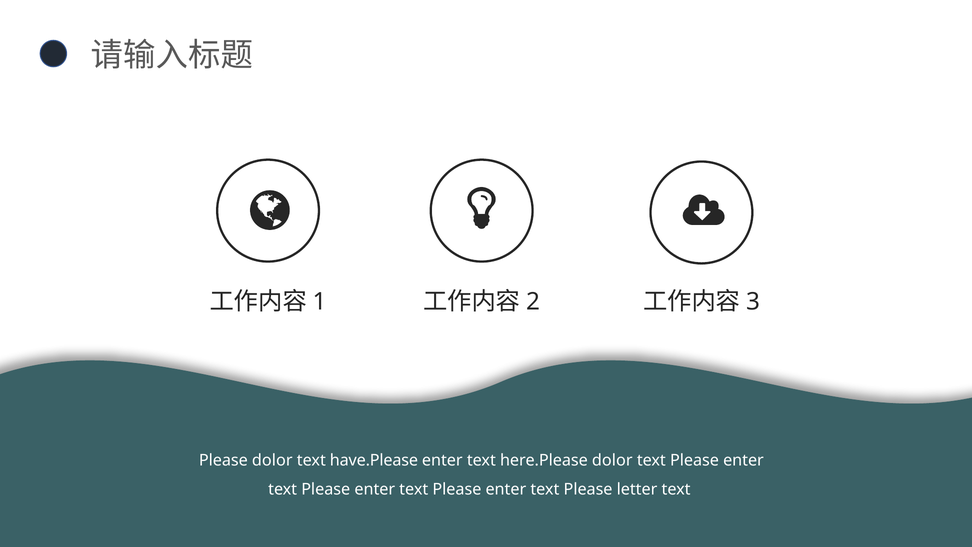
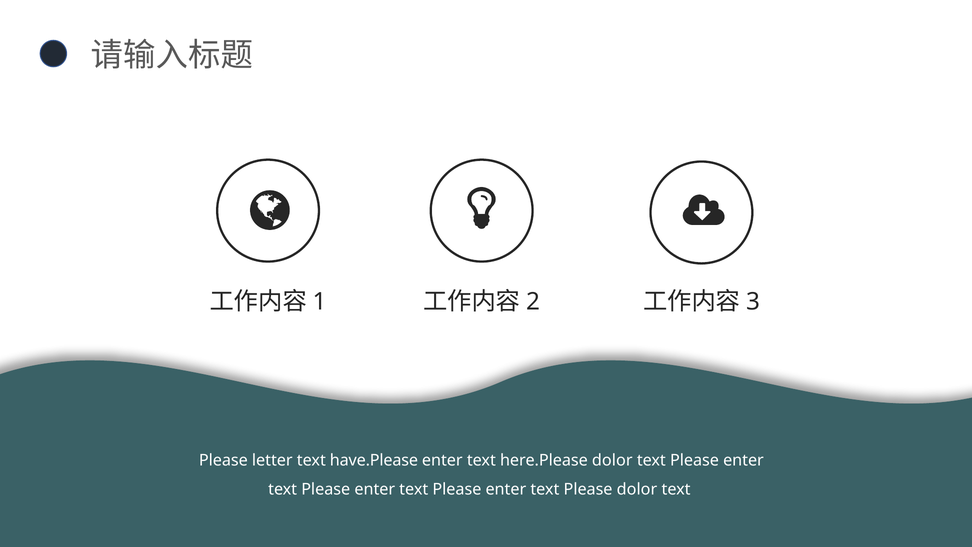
Please dolor: dolor -> letter (272, 460)
Please letter: letter -> dolor (637, 489)
